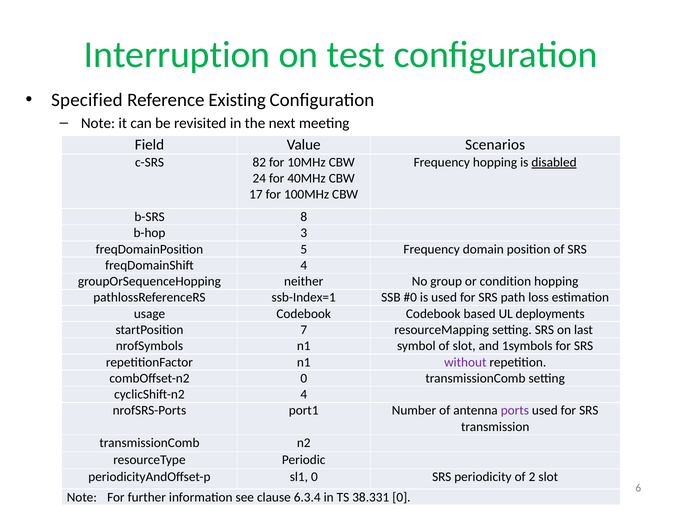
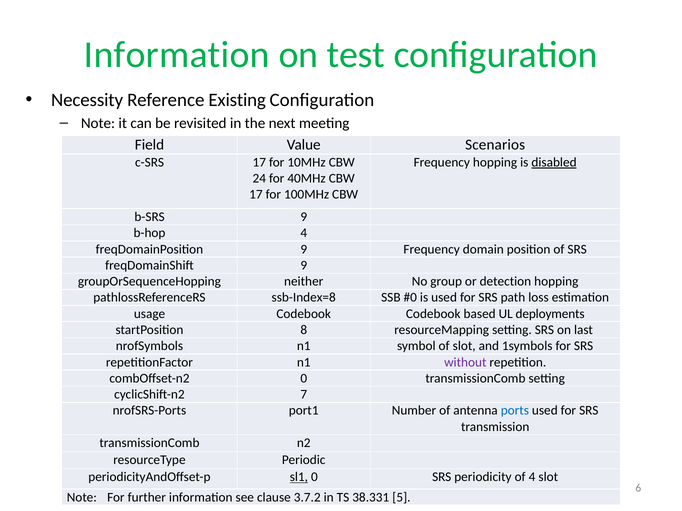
Interruption: Interruption -> Information (177, 55)
Specified: Specified -> Necessity (87, 100)
c-SRS 82: 82 -> 17 (259, 162)
b-SRS 8: 8 -> 9 (304, 217)
b-hop 3: 3 -> 4 (304, 233)
freqDomainPosition 5: 5 -> 9 (304, 249)
freqDomainShift 4: 4 -> 9 (304, 266)
condition: condition -> detection (505, 282)
ssb-Index=1: ssb-Index=1 -> ssb-Index=8 (304, 298)
7: 7 -> 8 (304, 330)
cyclicShift-n2 4: 4 -> 7 (304, 395)
ports colour: purple -> blue (515, 411)
sl1 underline: none -> present (299, 477)
of 2: 2 -> 4 (532, 477)
6.3.4: 6.3.4 -> 3.7.2 (307, 498)
38.331 0: 0 -> 5 (401, 498)
